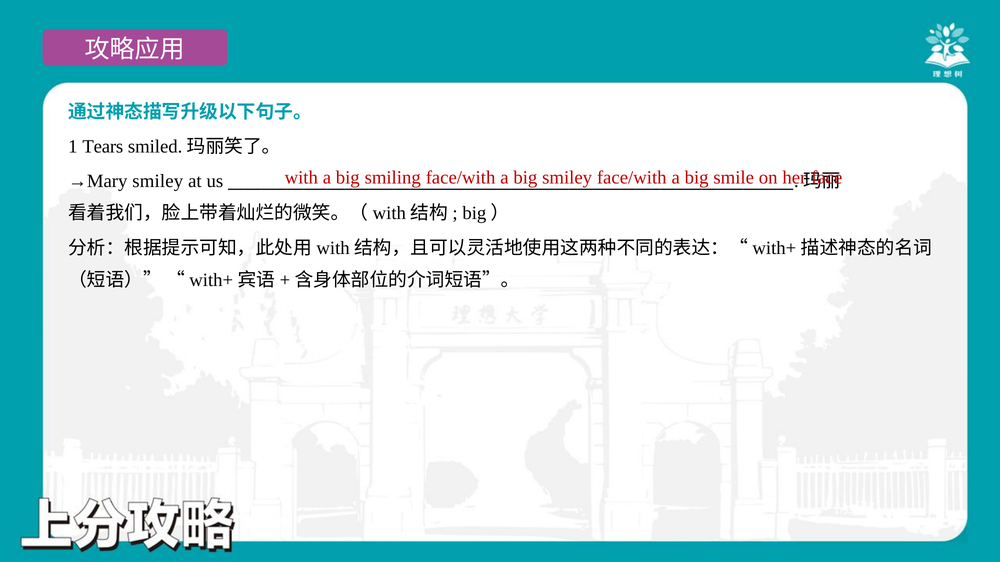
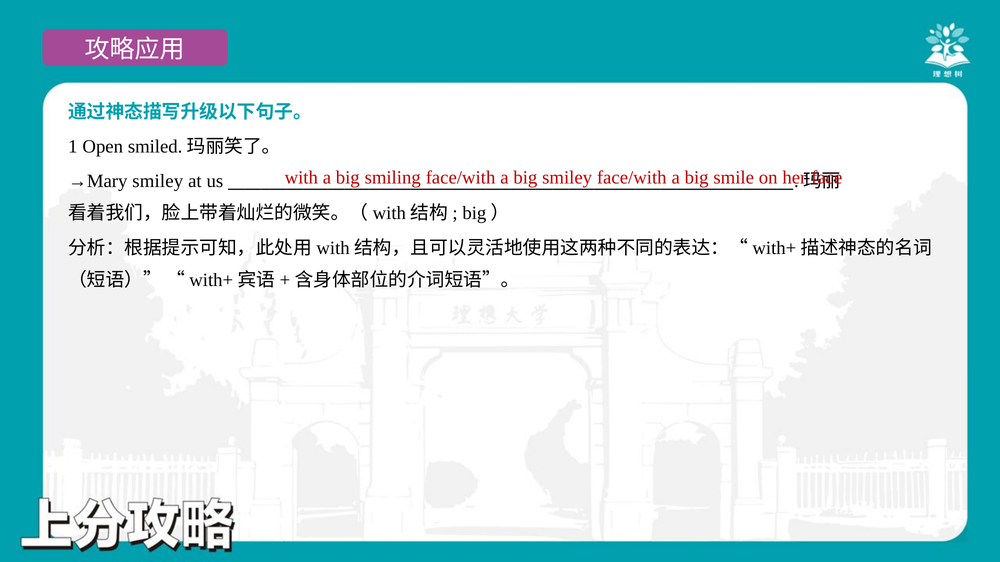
Tears: Tears -> Open (103, 147)
